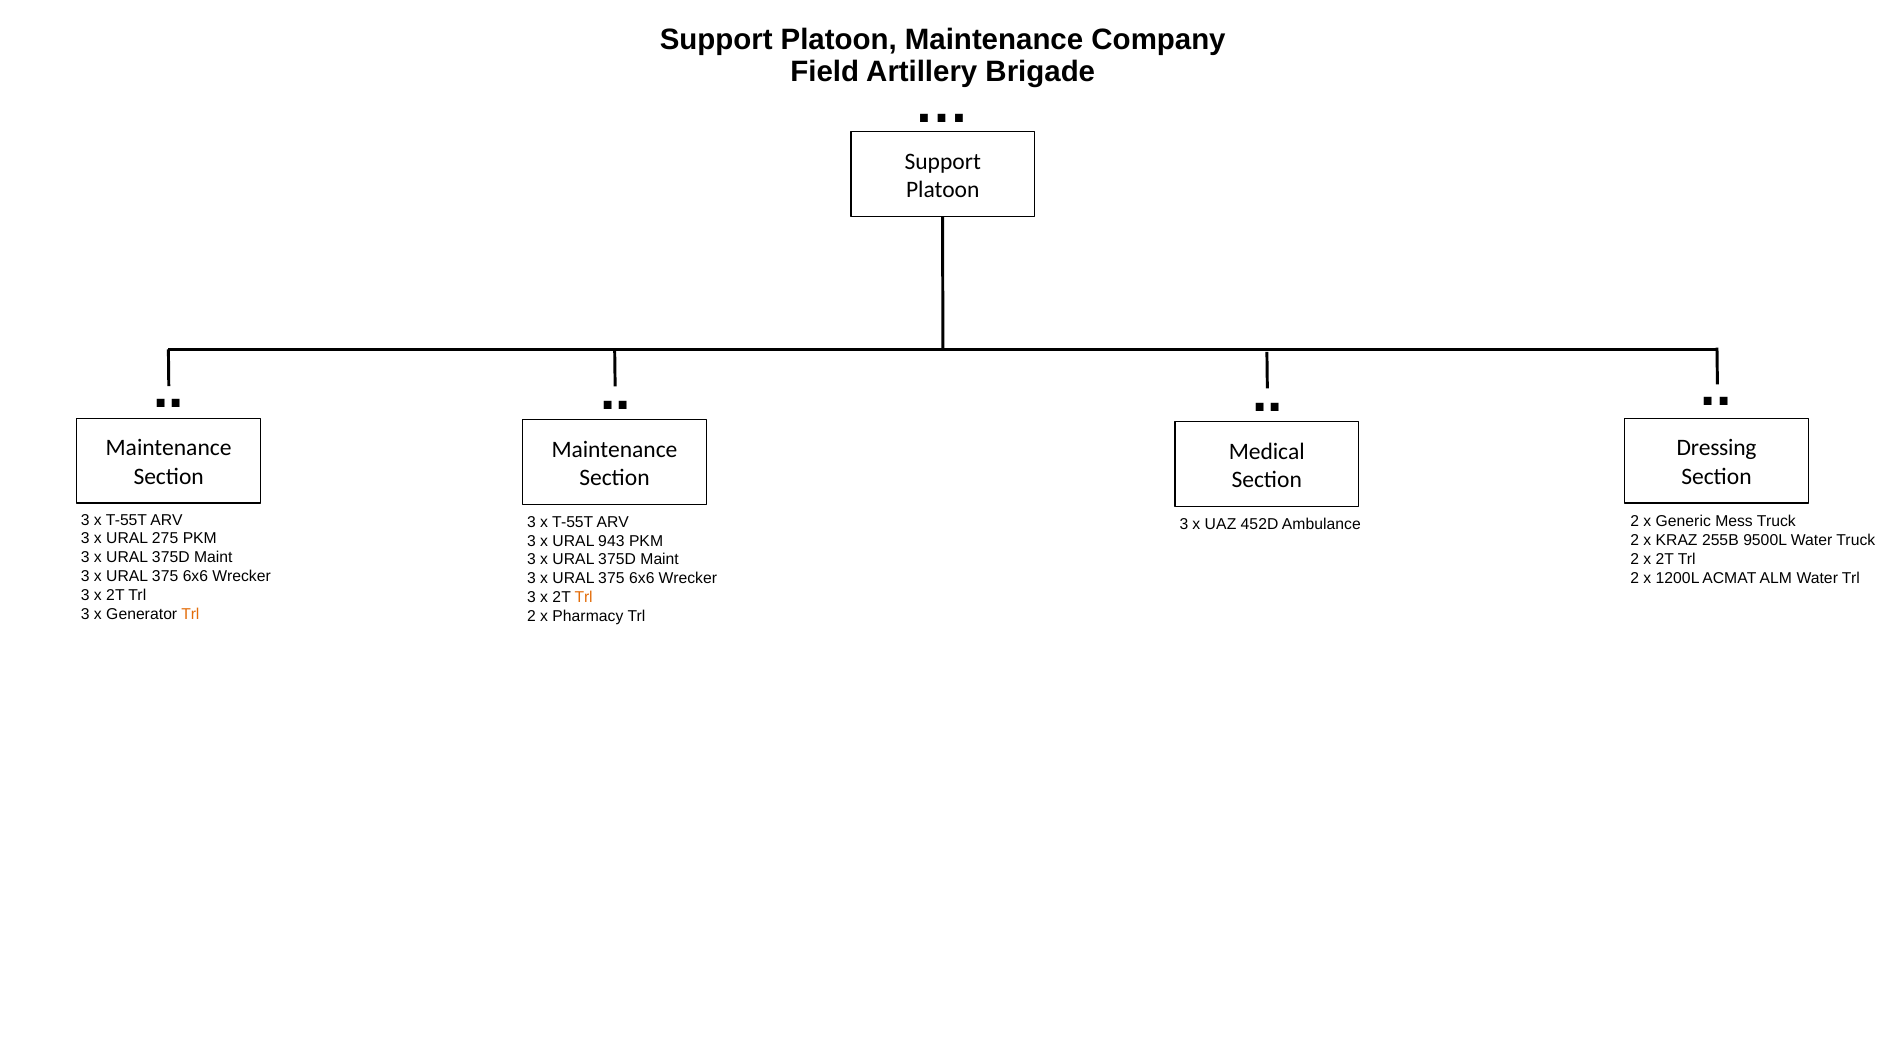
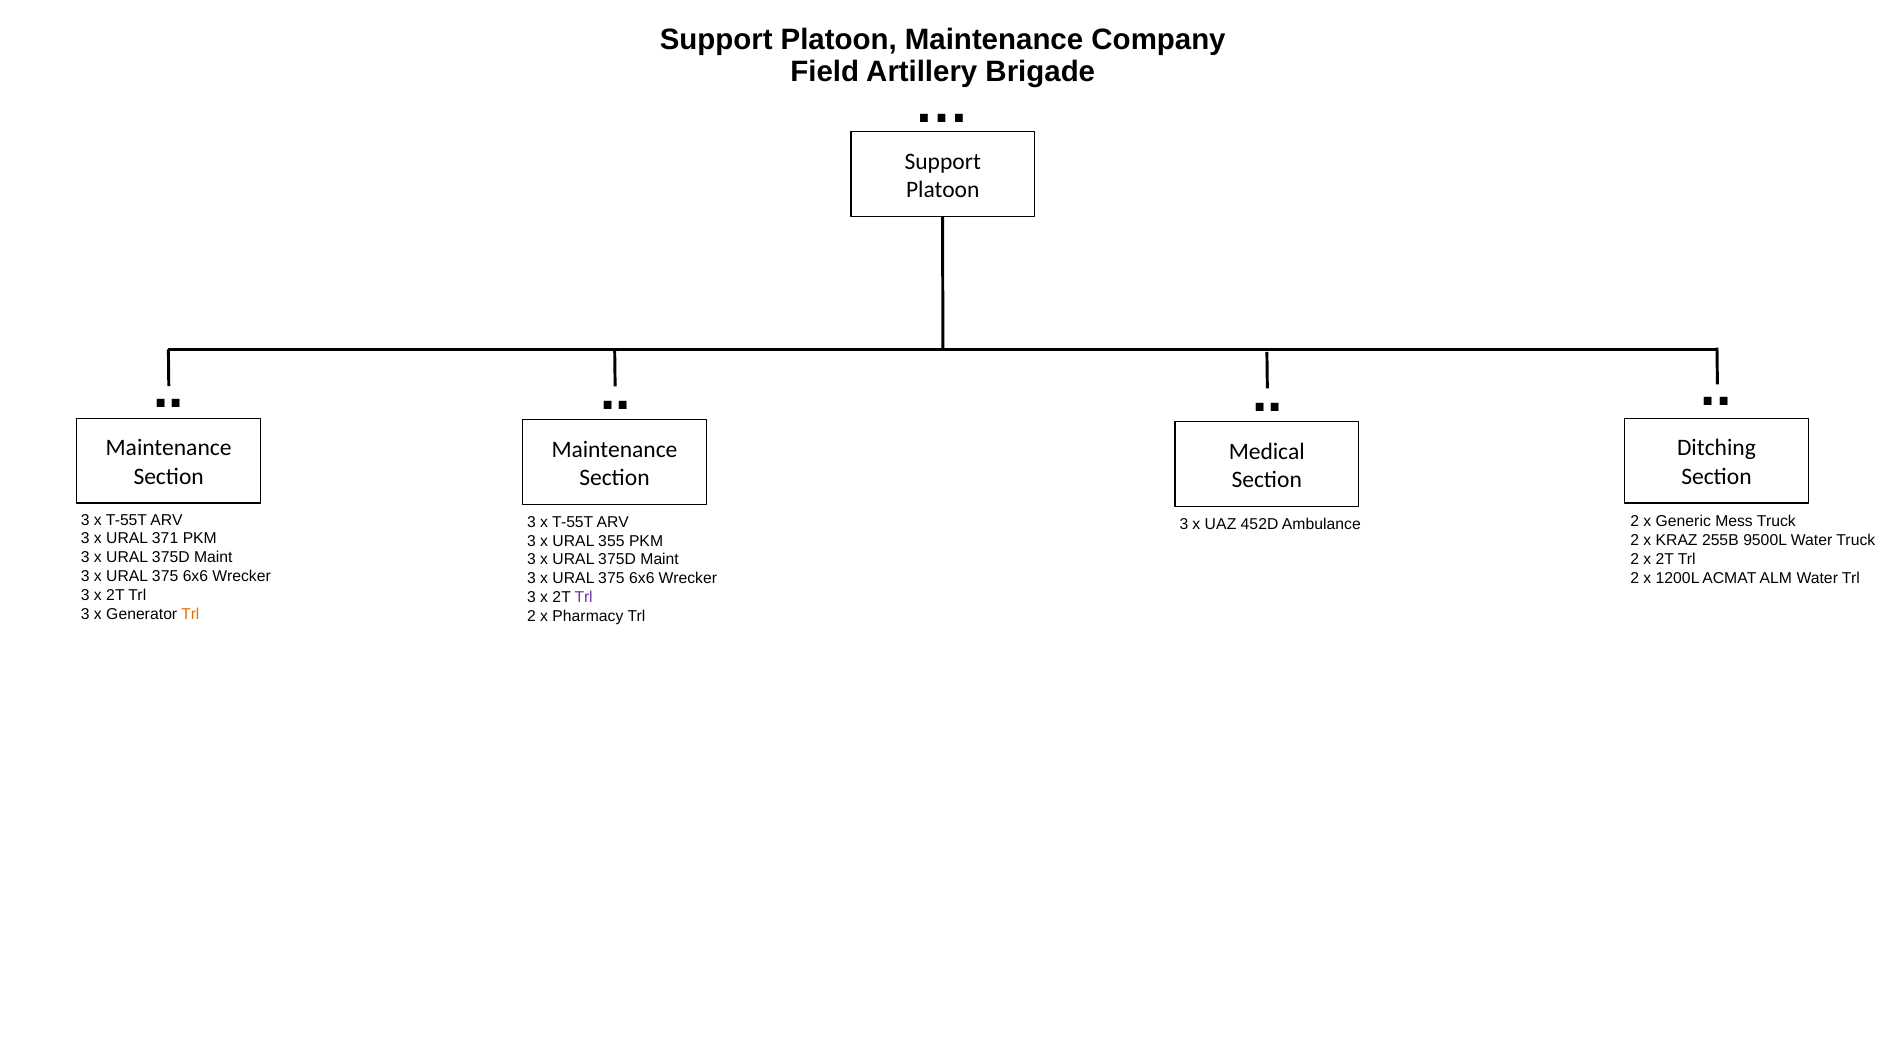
Dressing: Dressing -> Ditching (1716, 448)
275: 275 -> 371 (165, 539)
943: 943 -> 355 (611, 541)
Trl colour: orange -> purple (584, 597)
